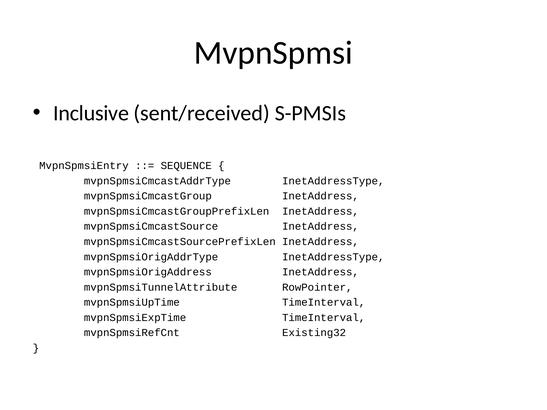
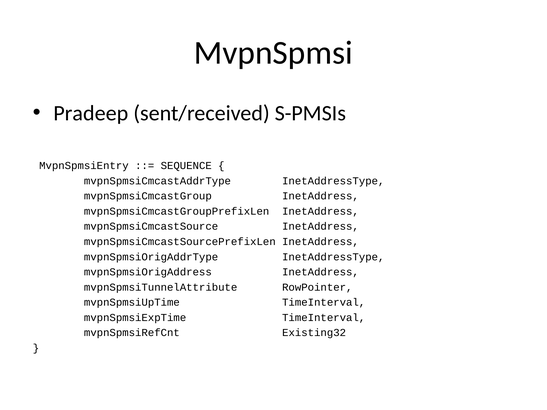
Inclusive: Inclusive -> Pradeep (91, 113)
